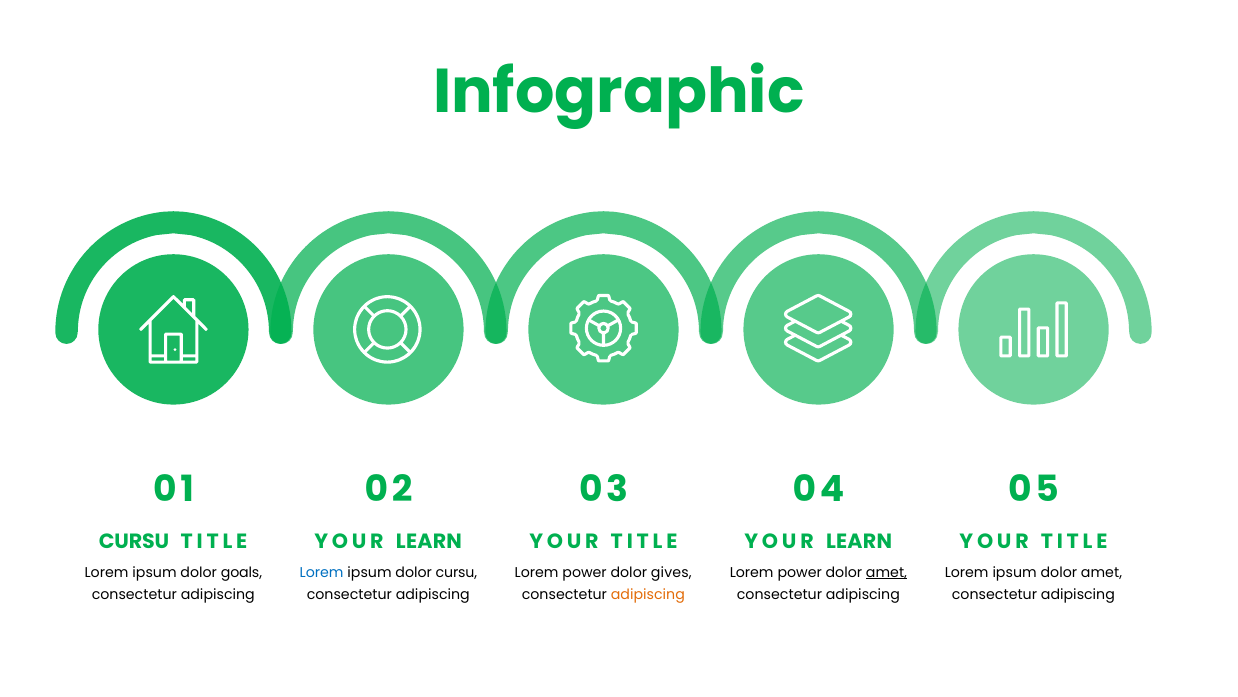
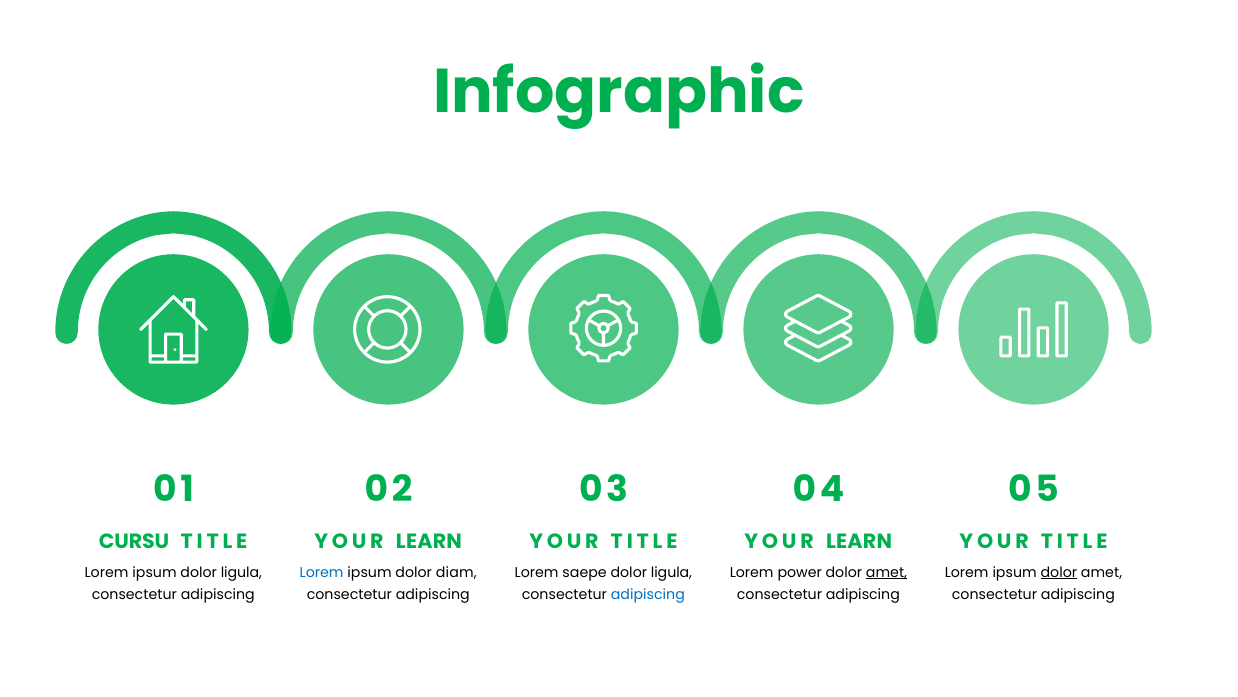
ipsum dolor goals: goals -> ligula (241, 572)
dolor cursu: cursu -> diam (456, 572)
power: power -> saepe (585, 572)
gives: gives -> ligula (671, 572)
dolor underline: none -> present (1059, 572)
adipiscing colour: orange -> blue (648, 594)
